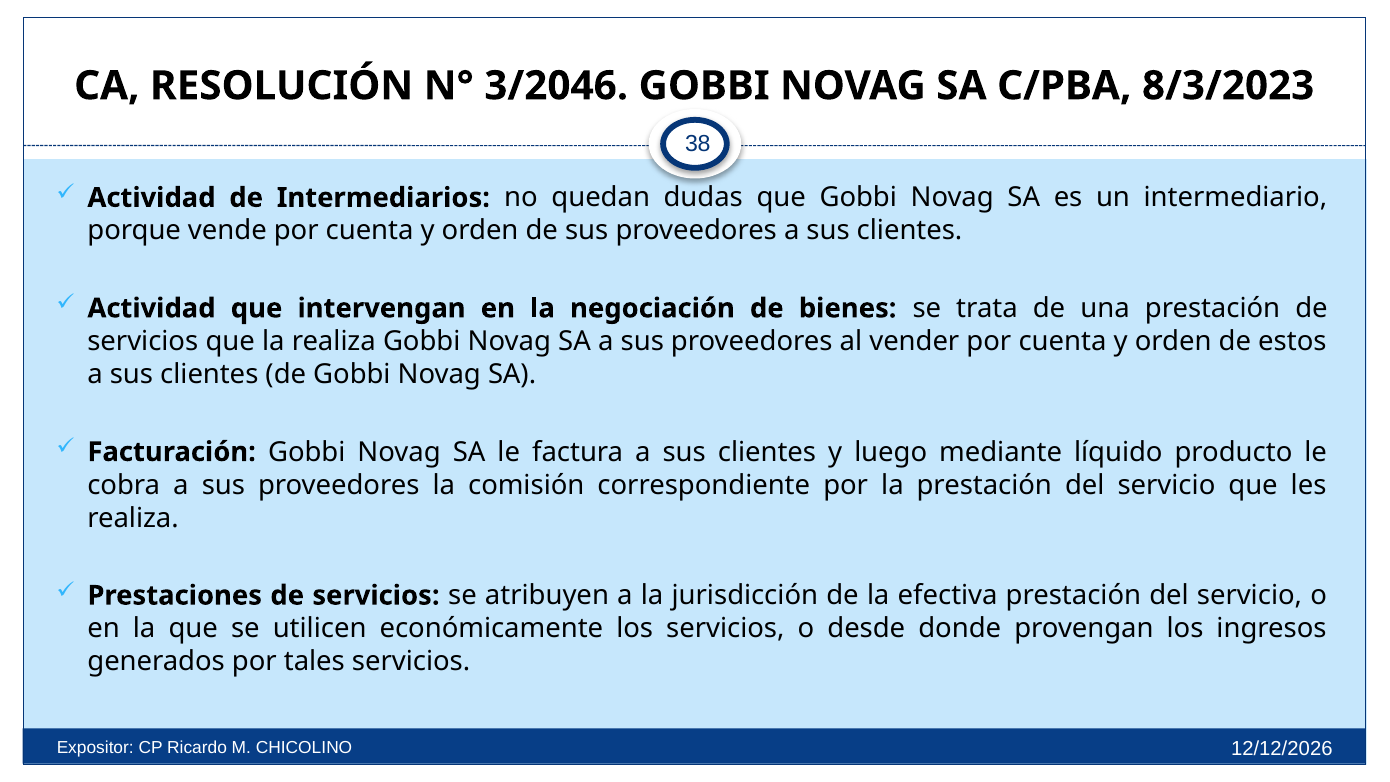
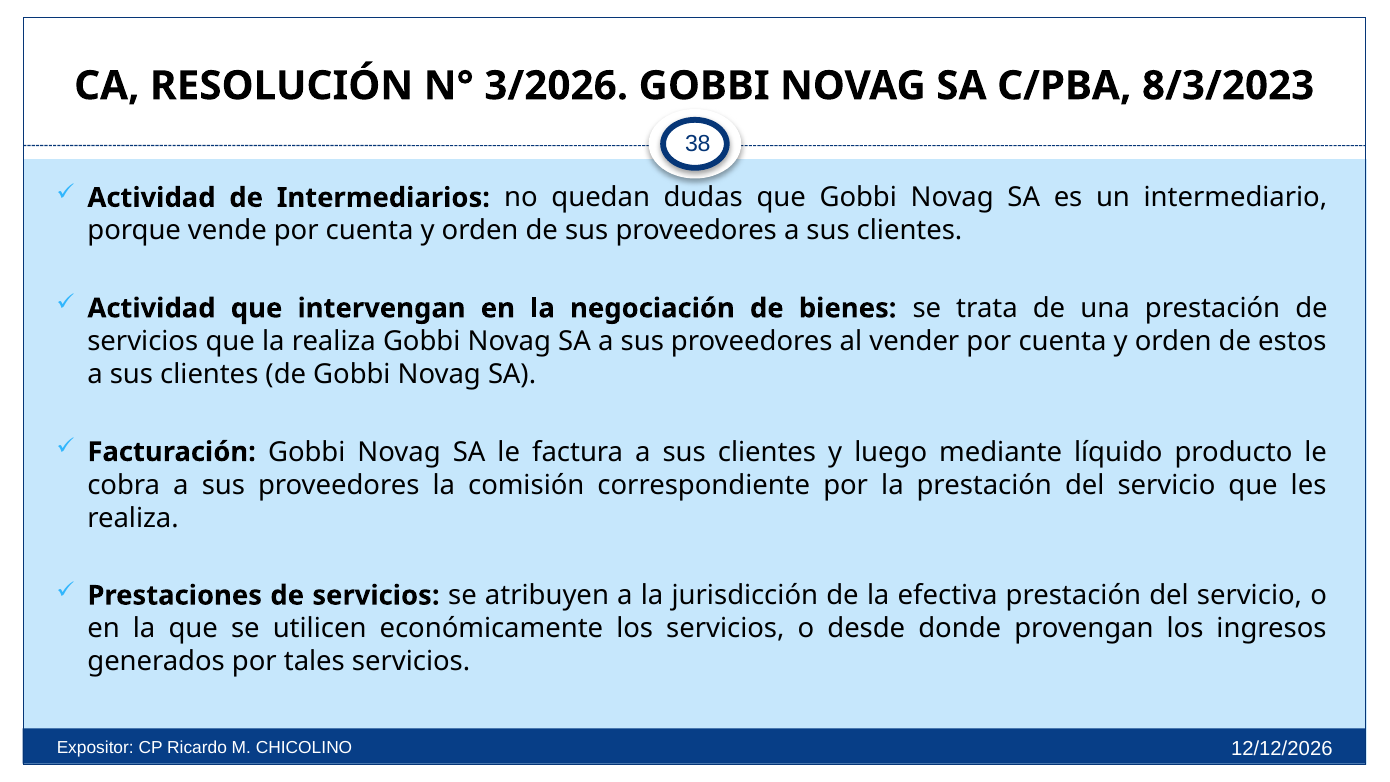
3/2046: 3/2046 -> 3/2026 (556, 86)
